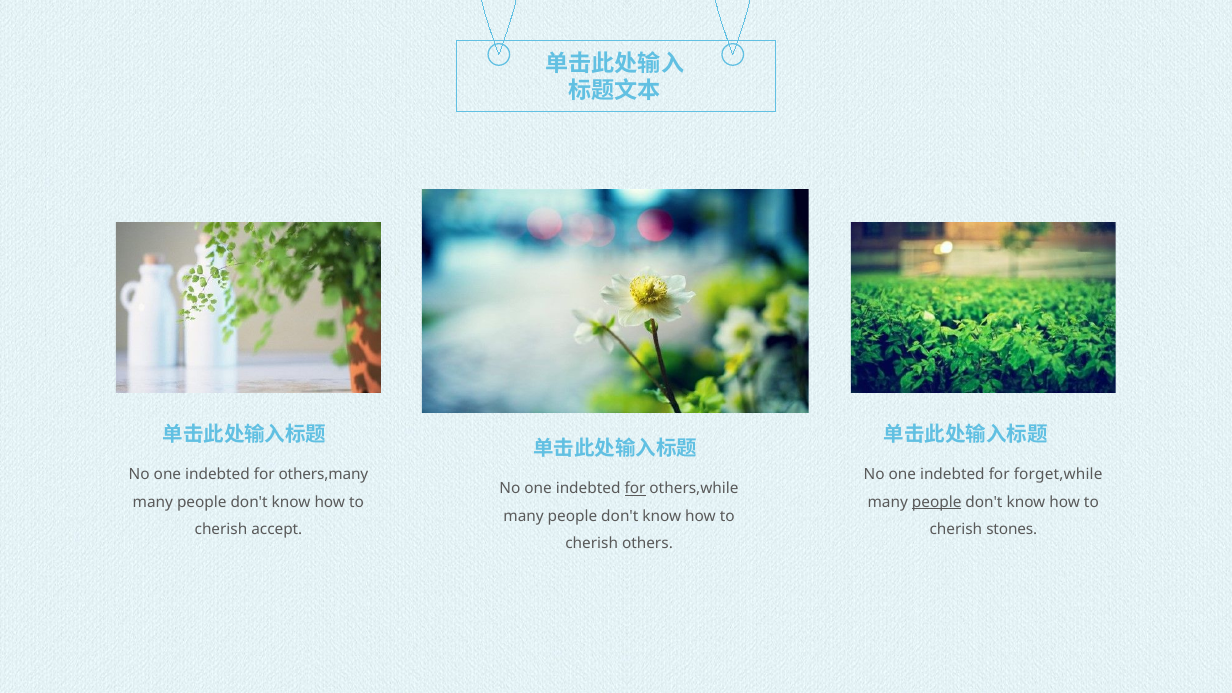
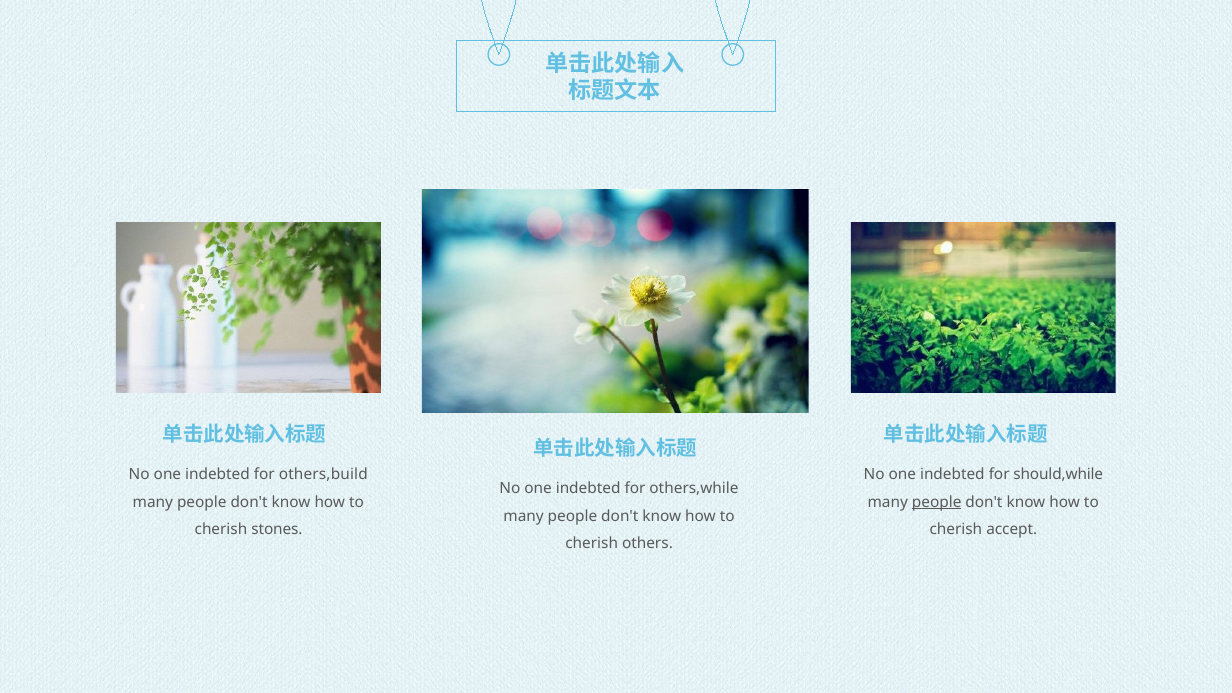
others,many: others,many -> others,build (323, 474)
forget,while: forget,while -> should,while (1058, 474)
for underline: present -> none (635, 488)
accept: accept -> stones (277, 530)
stones: stones -> accept (1012, 530)
